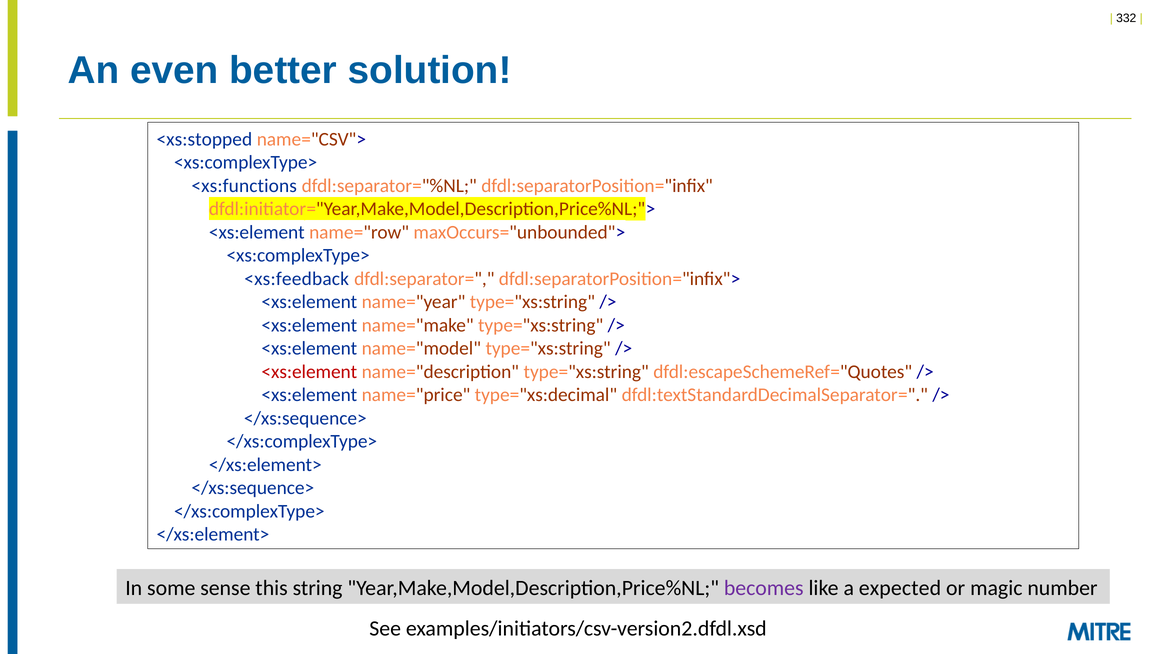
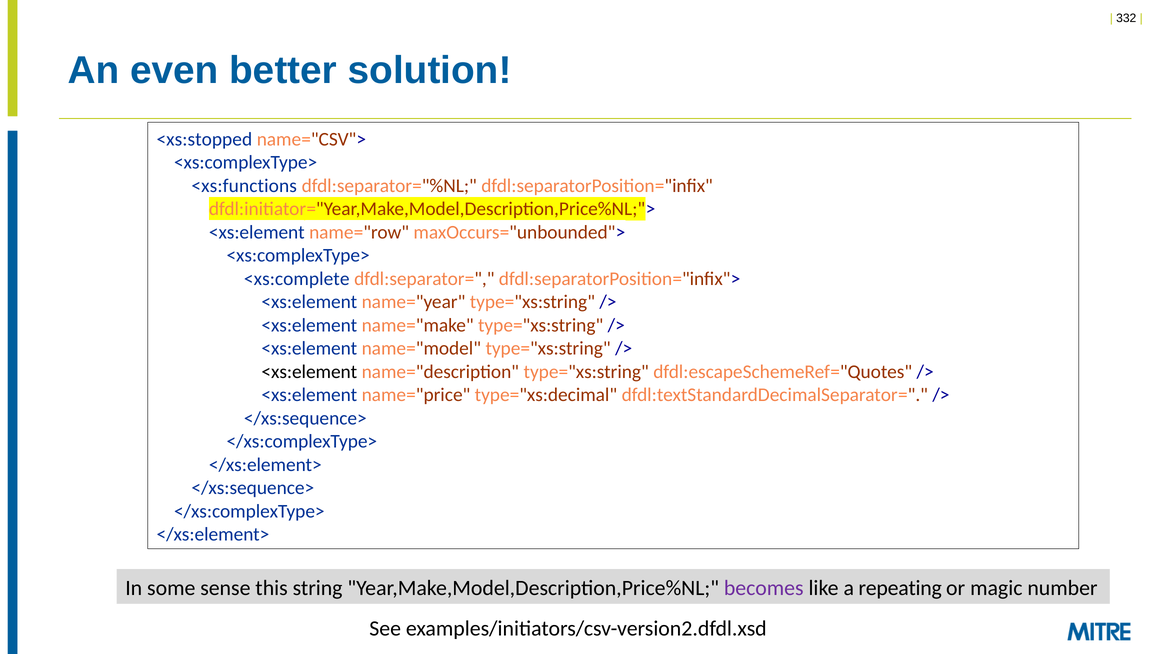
<xs:feedback: <xs:feedback -> <xs:complete (297, 279)
<xs:element colour: red -> black (309, 372)
expected: expected -> repeating (900, 589)
